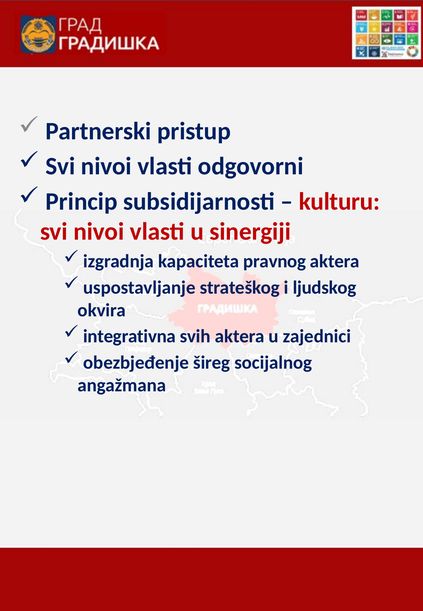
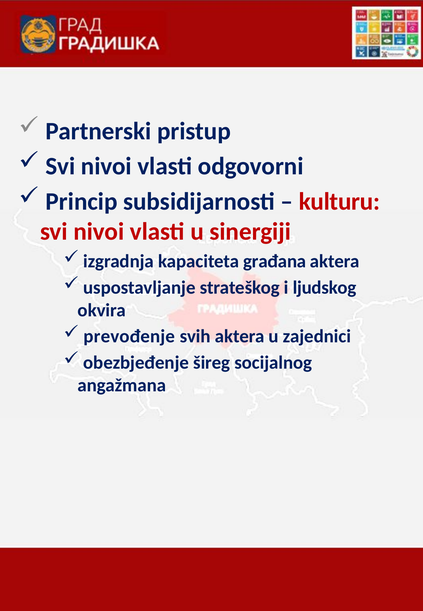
pravnog: pravnog -> građana (275, 261)
integrativna: integrativna -> prevođenje (129, 336)
